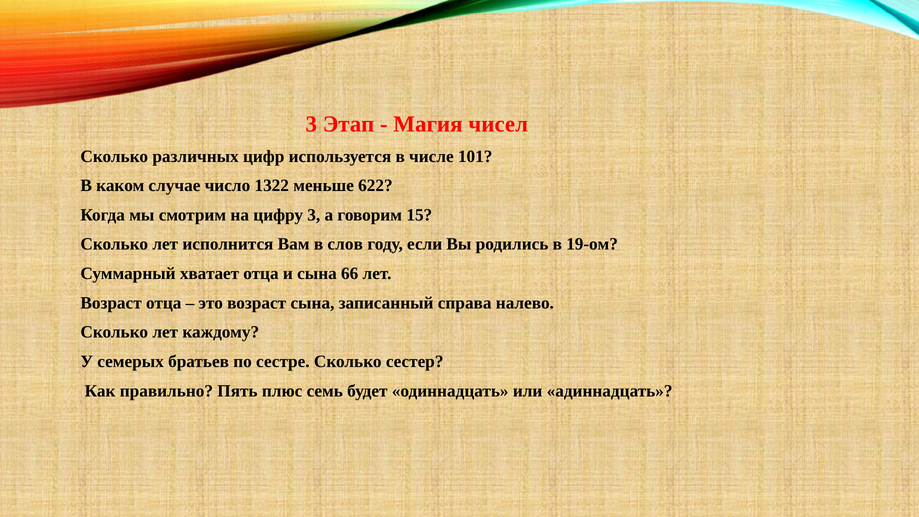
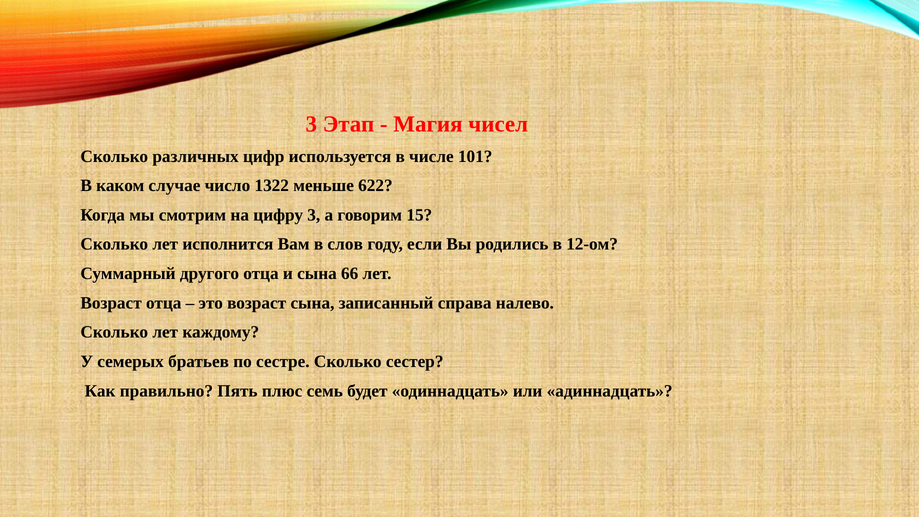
19-ом: 19-ом -> 12-ом (592, 244)
хватает: хватает -> другого (210, 274)
